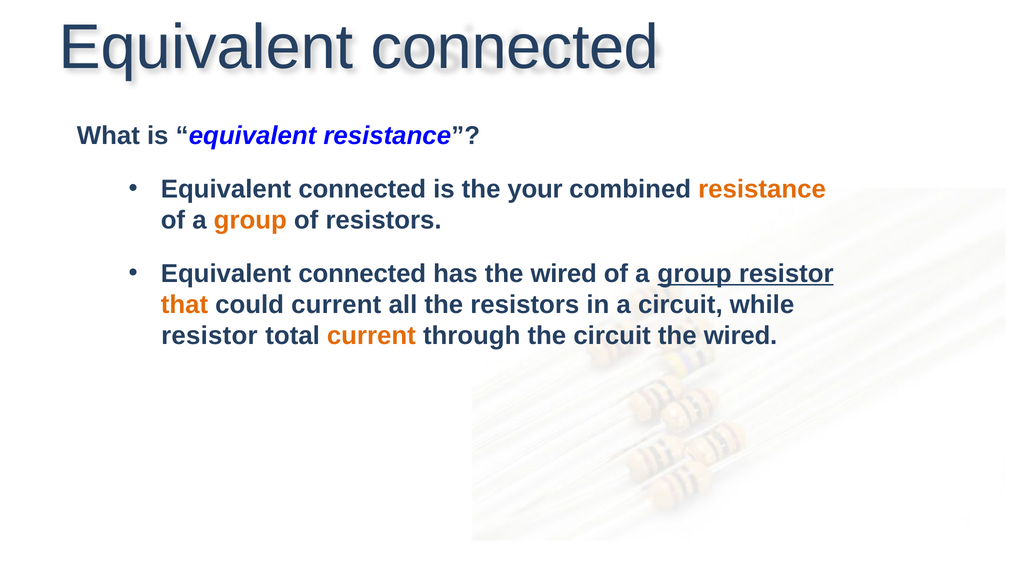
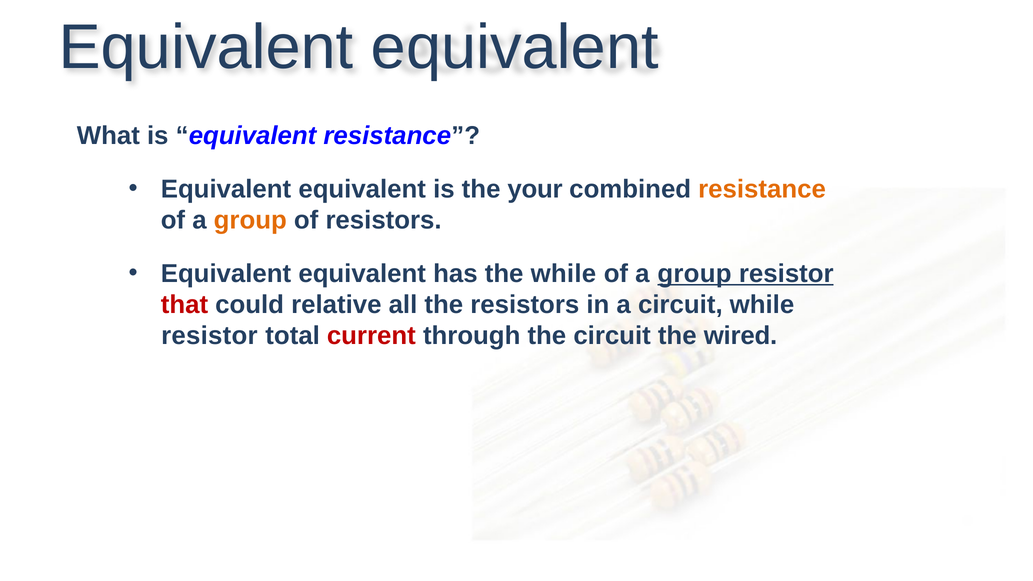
connected: connected -> equivalent (515, 47)
connected: connected -> equivalent (362, 189)
connected: connected -> equivalent (362, 274)
has the wired: wired -> while (563, 274)
that colour: orange -> red (184, 305)
could current: current -> relative (336, 305)
current colour: orange -> red (371, 336)
